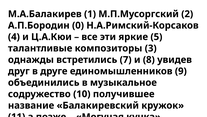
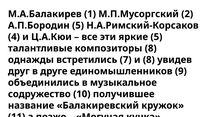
А.П.Бородин 0: 0 -> 5 (78, 25)
композиторы 3: 3 -> 8 (151, 48)
